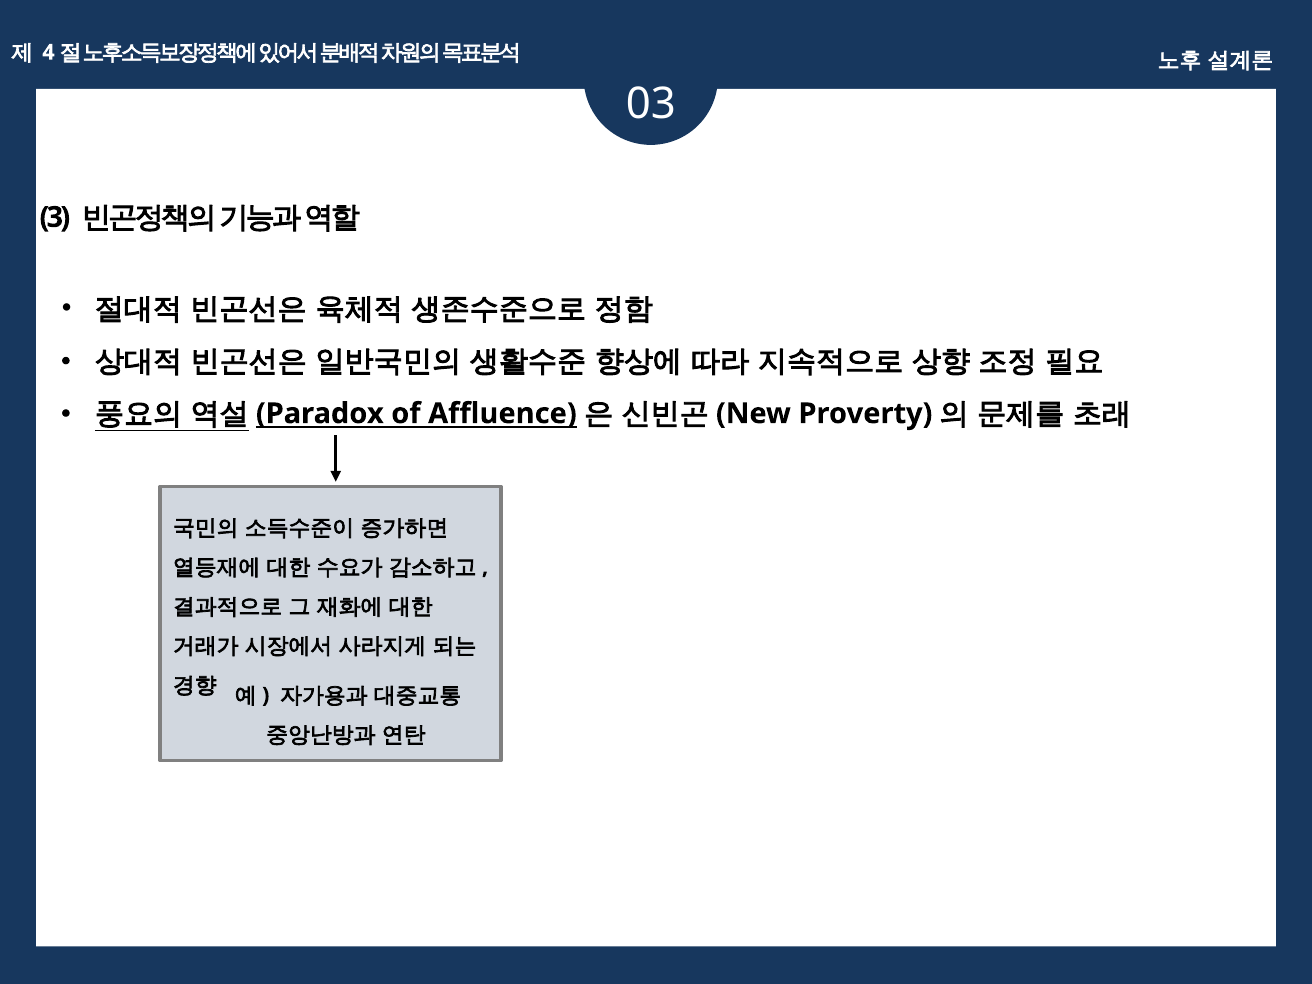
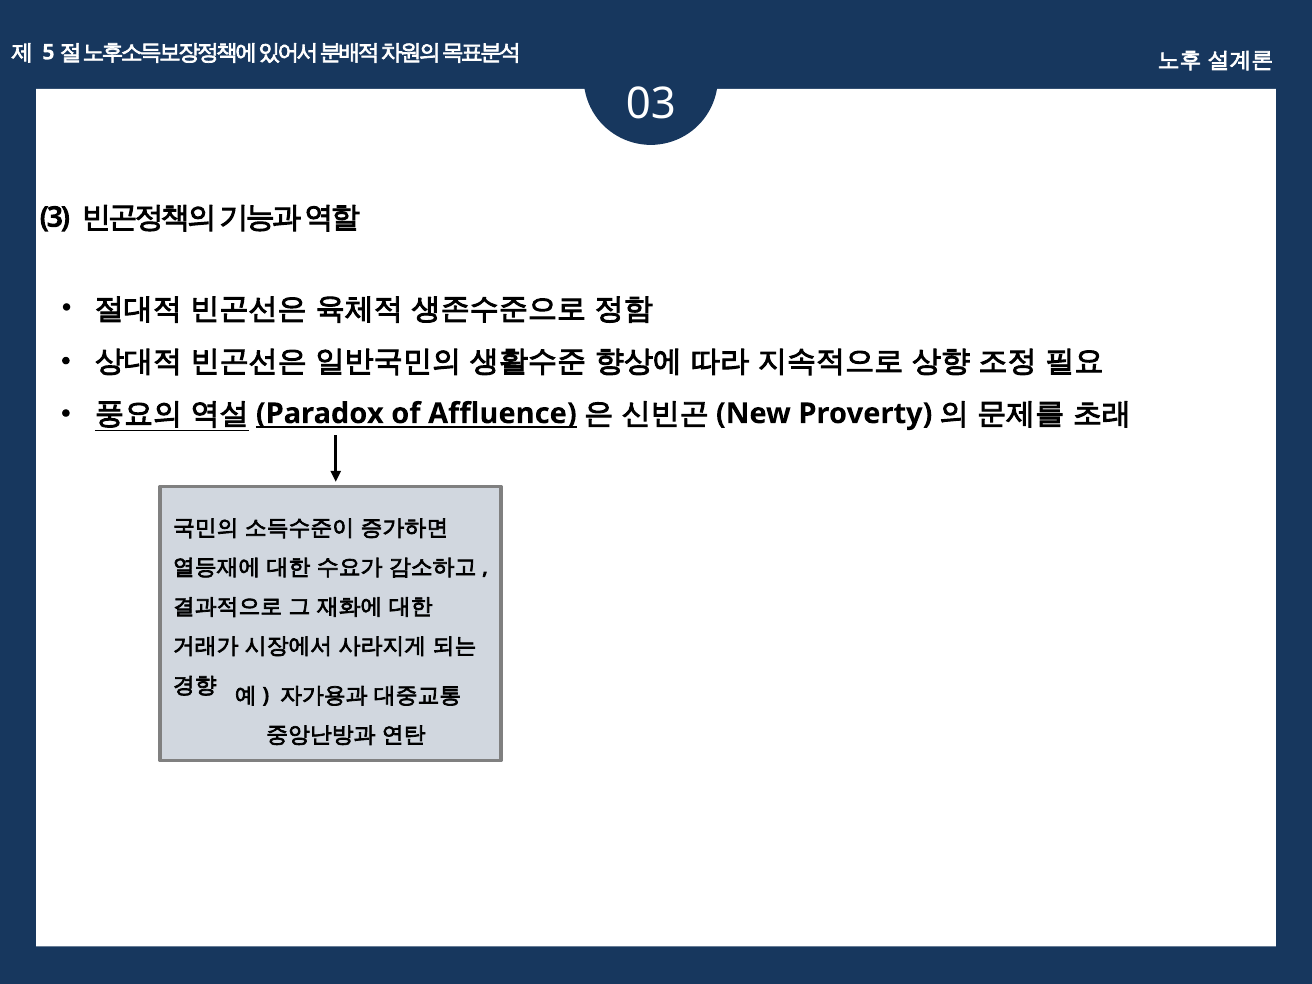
4: 4 -> 5 (48, 52)
